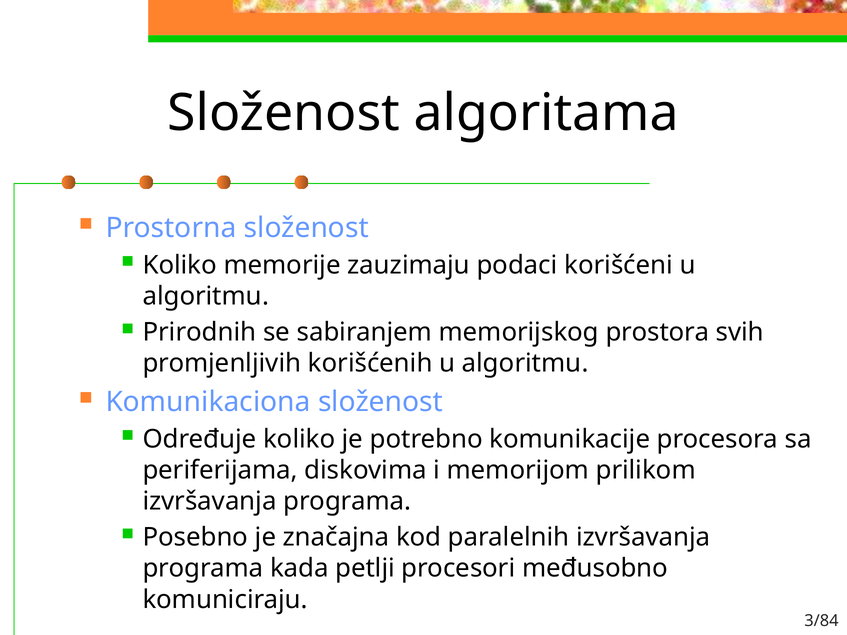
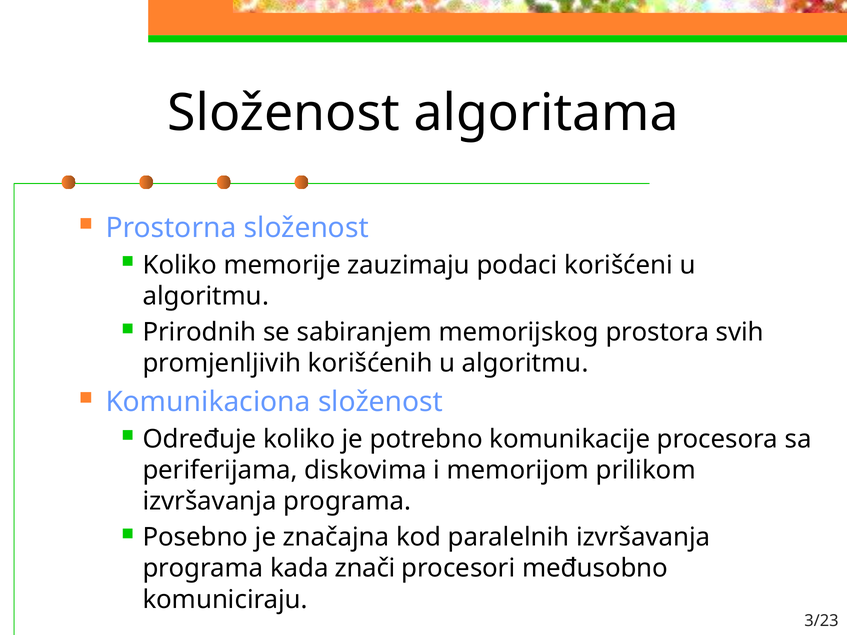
petlji: petlji -> znači (365, 569)
3/84: 3/84 -> 3/23 (821, 621)
